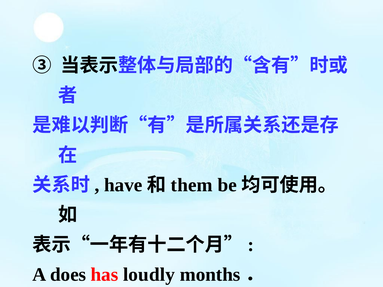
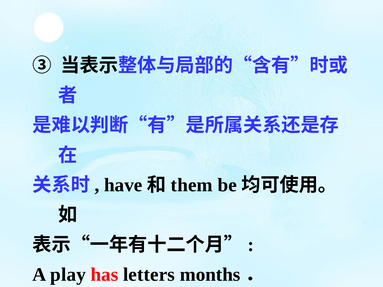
does: does -> play (68, 275)
loudly: loudly -> letters (149, 275)
